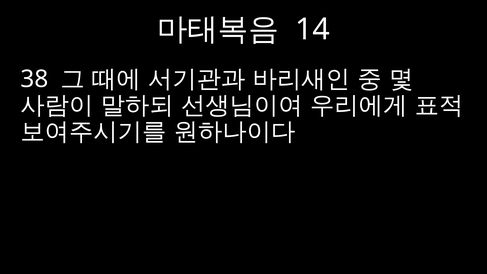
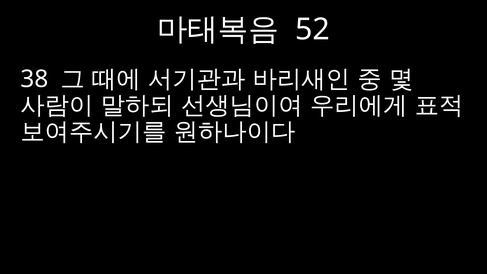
14: 14 -> 52 (313, 29)
